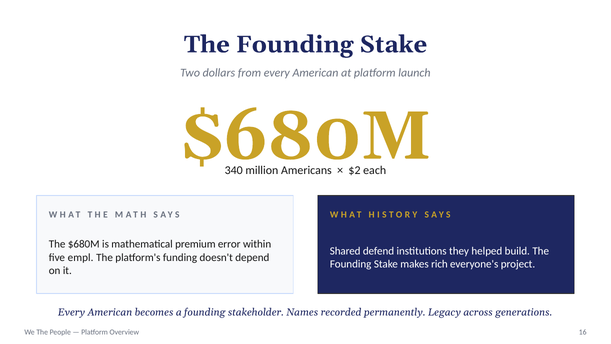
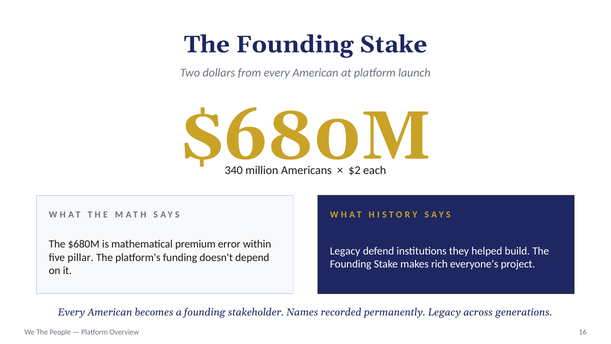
Shared: Shared -> Legacy (345, 251)
empl: empl -> pillar (81, 257)
